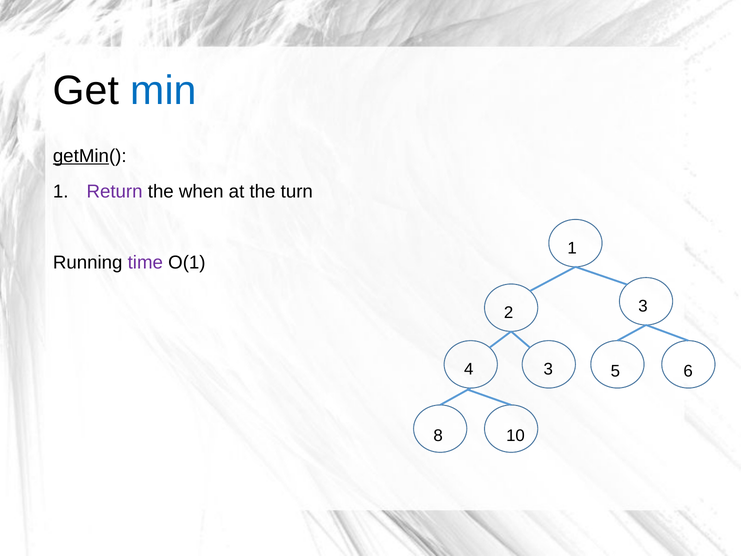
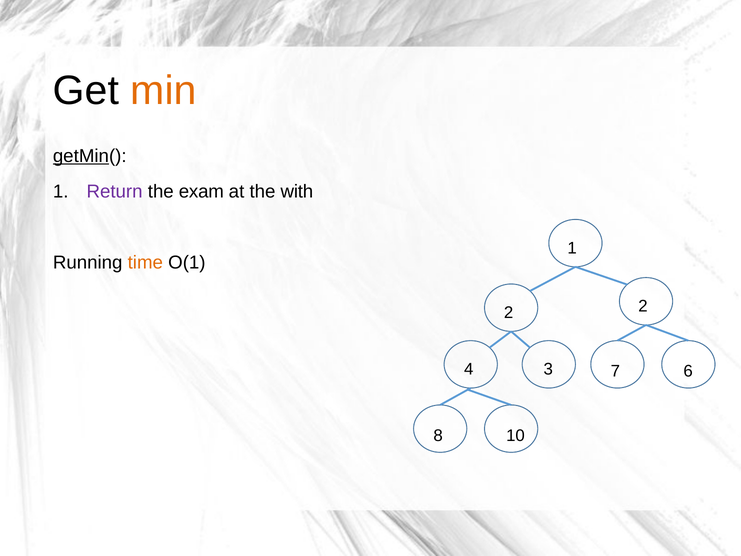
min colour: blue -> orange (163, 91)
when: when -> exam (201, 191)
turn: turn -> with (297, 191)
time colour: purple -> orange (145, 263)
2 3: 3 -> 2 (643, 306)
5: 5 -> 7 (615, 371)
